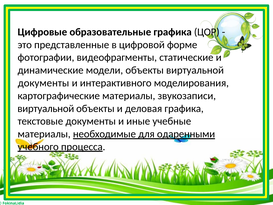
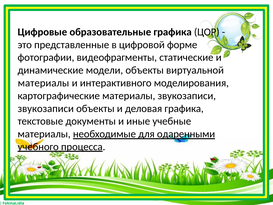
документы: документы -> материалы (43, 83)
виртуальной: виртуальной -> звукозаписи (46, 108)
